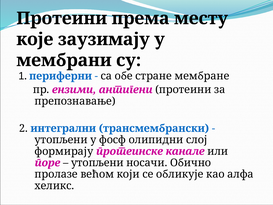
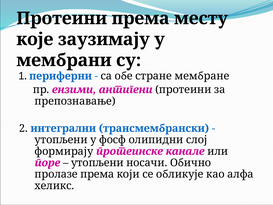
пролазе већом: већом -> према (97, 174)
